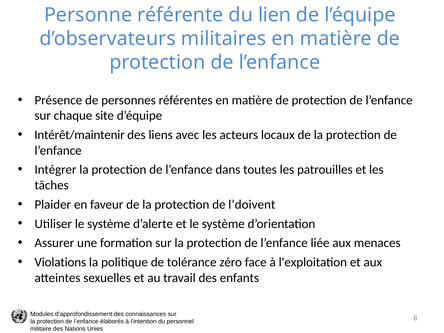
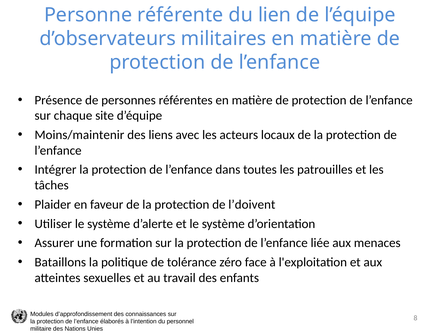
Intérêt/maintenir: Intérêt/maintenir -> Moins/maintenir (79, 135)
Violations: Violations -> Bataillons (60, 262)
